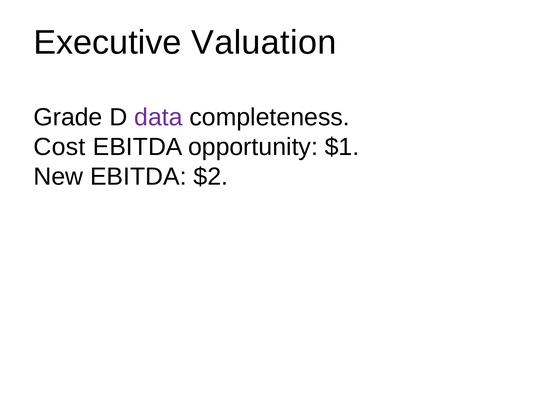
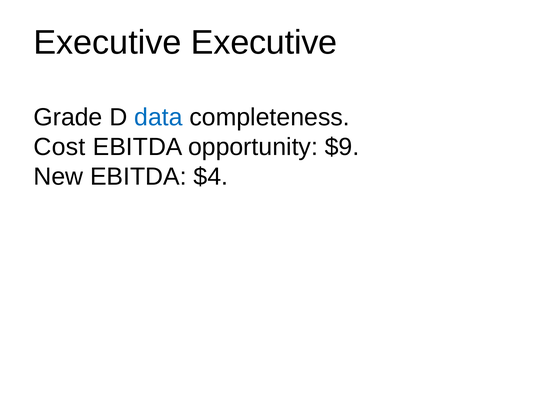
Executive Valuation: Valuation -> Executive (264, 42)
data colour: purple -> blue (158, 117)
$1: $1 -> $9 (342, 147)
$2: $2 -> $4 (211, 177)
